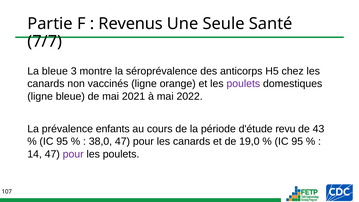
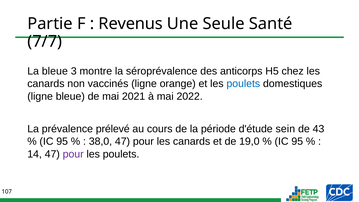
poulets colour: purple -> blue (243, 84)
enfants: enfants -> prélevé (113, 129)
revu: revu -> sein (285, 129)
